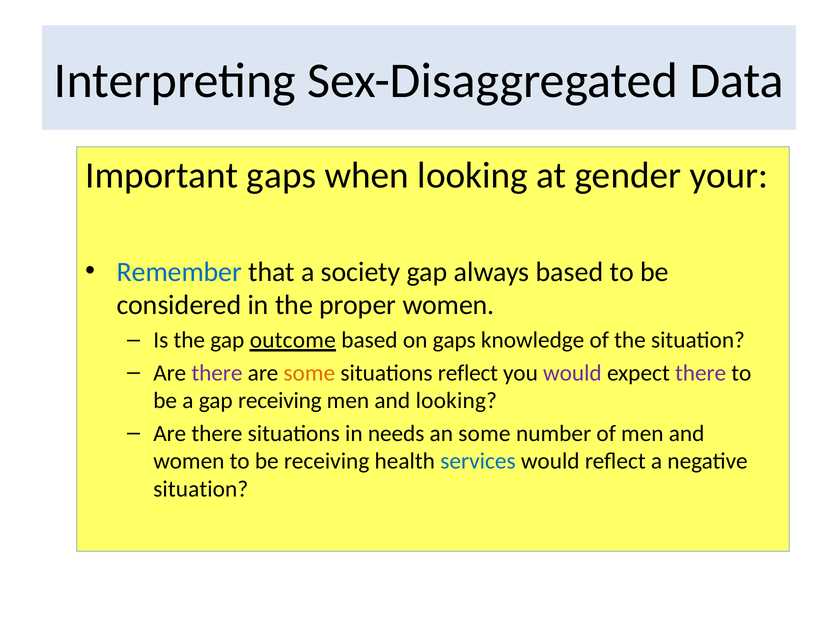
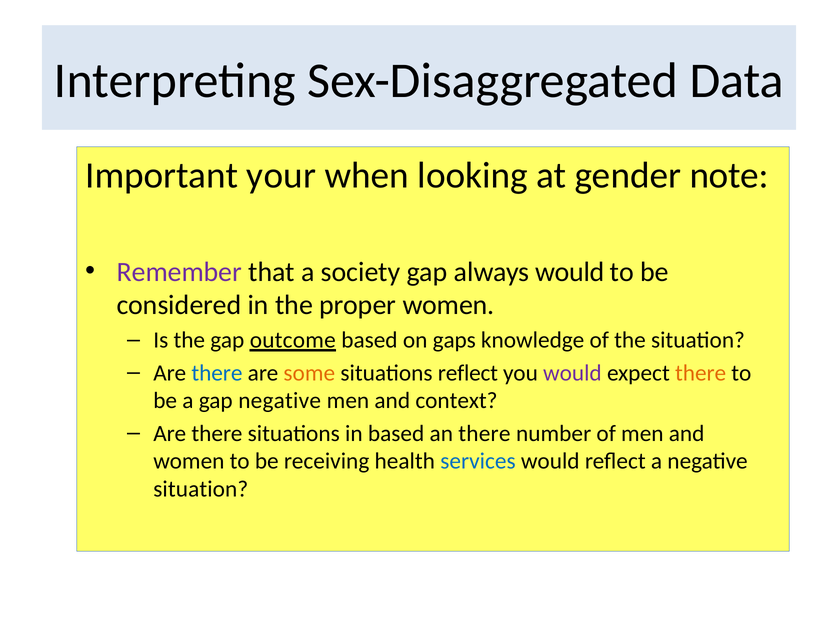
Important gaps: gaps -> your (281, 176)
your: your -> note (729, 176)
Remember colour: blue -> purple (179, 272)
always based: based -> would (570, 272)
there colour: purple -> blue (217, 373)
there colour: purple -> orange (701, 373)
gap receiving: receiving -> negative (280, 401)
and looking: looking -> context (456, 401)
in needs: needs -> based (396, 434)
an some: some -> there (484, 434)
